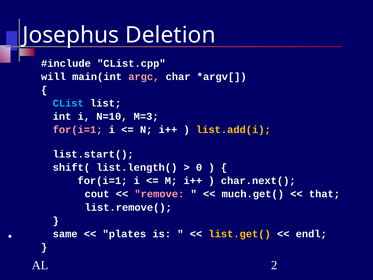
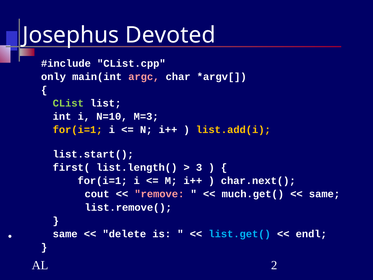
Deletion: Deletion -> Devoted (170, 35)
will: will -> only (53, 77)
CList colour: light blue -> light green (68, 103)
for(i=1 colour: pink -> yellow (78, 130)
shift(: shift( -> first( (71, 167)
0: 0 -> 3 (199, 167)
that: that -> same (325, 194)
plates: plates -> delete (124, 234)
list.get( colour: yellow -> light blue (240, 234)
